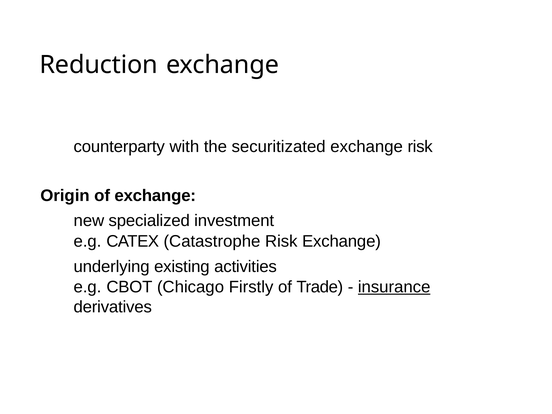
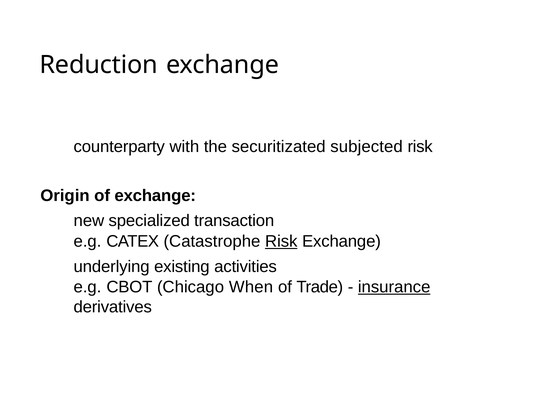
securitizated exchange: exchange -> subjected (367, 147)
investment: investment -> transaction (234, 221)
Risk underline: none -> present (281, 242)
Firstly: Firstly -> When (251, 287)
